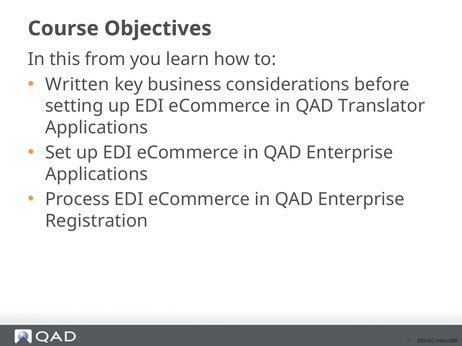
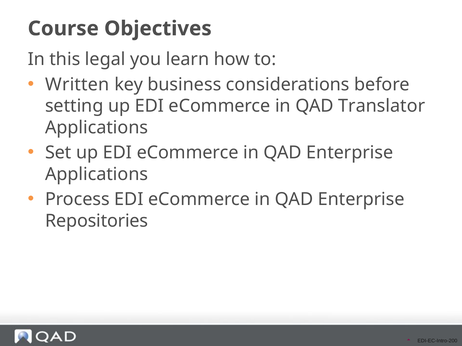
from: from -> legal (105, 59)
Registration: Registration -> Repositories (97, 221)
